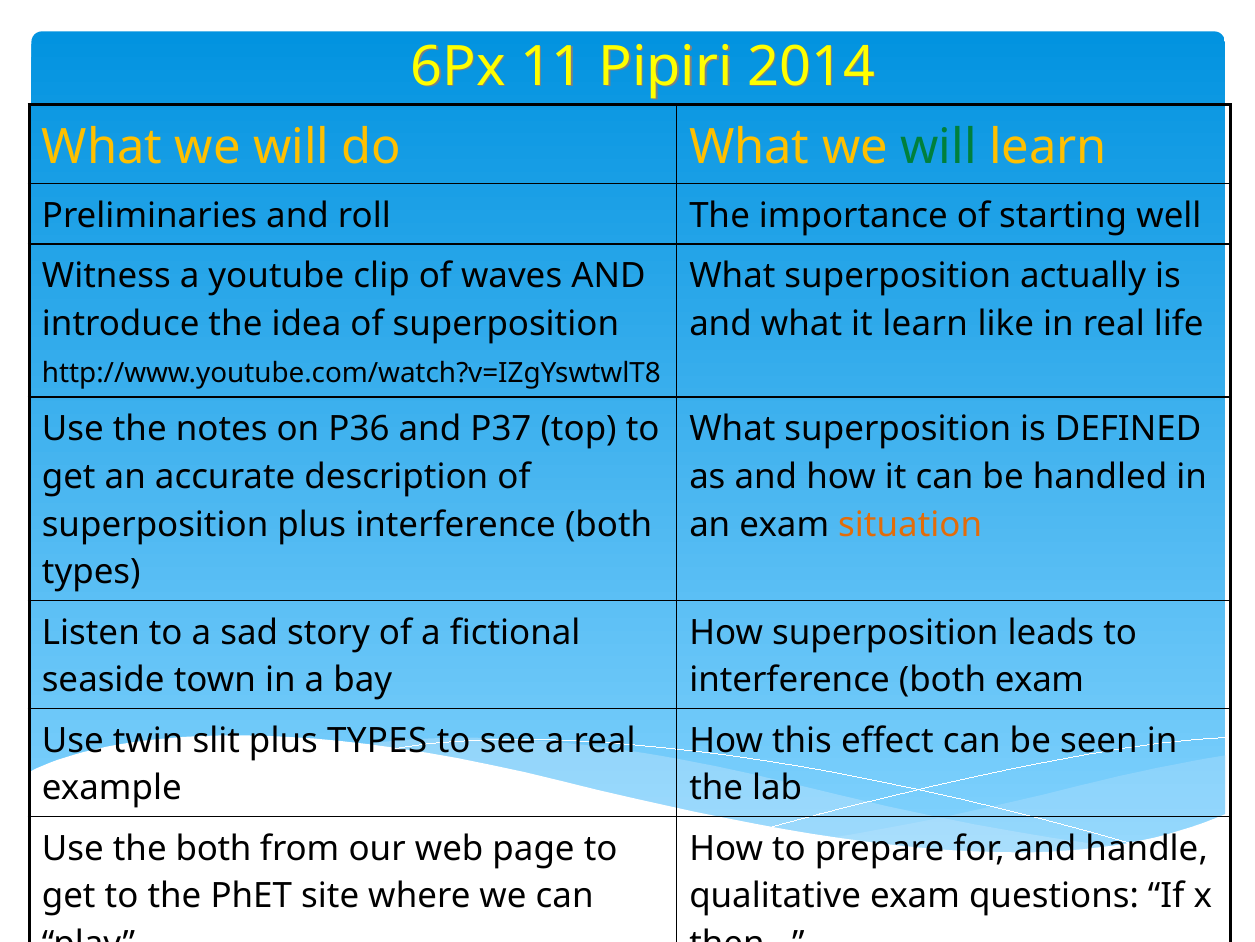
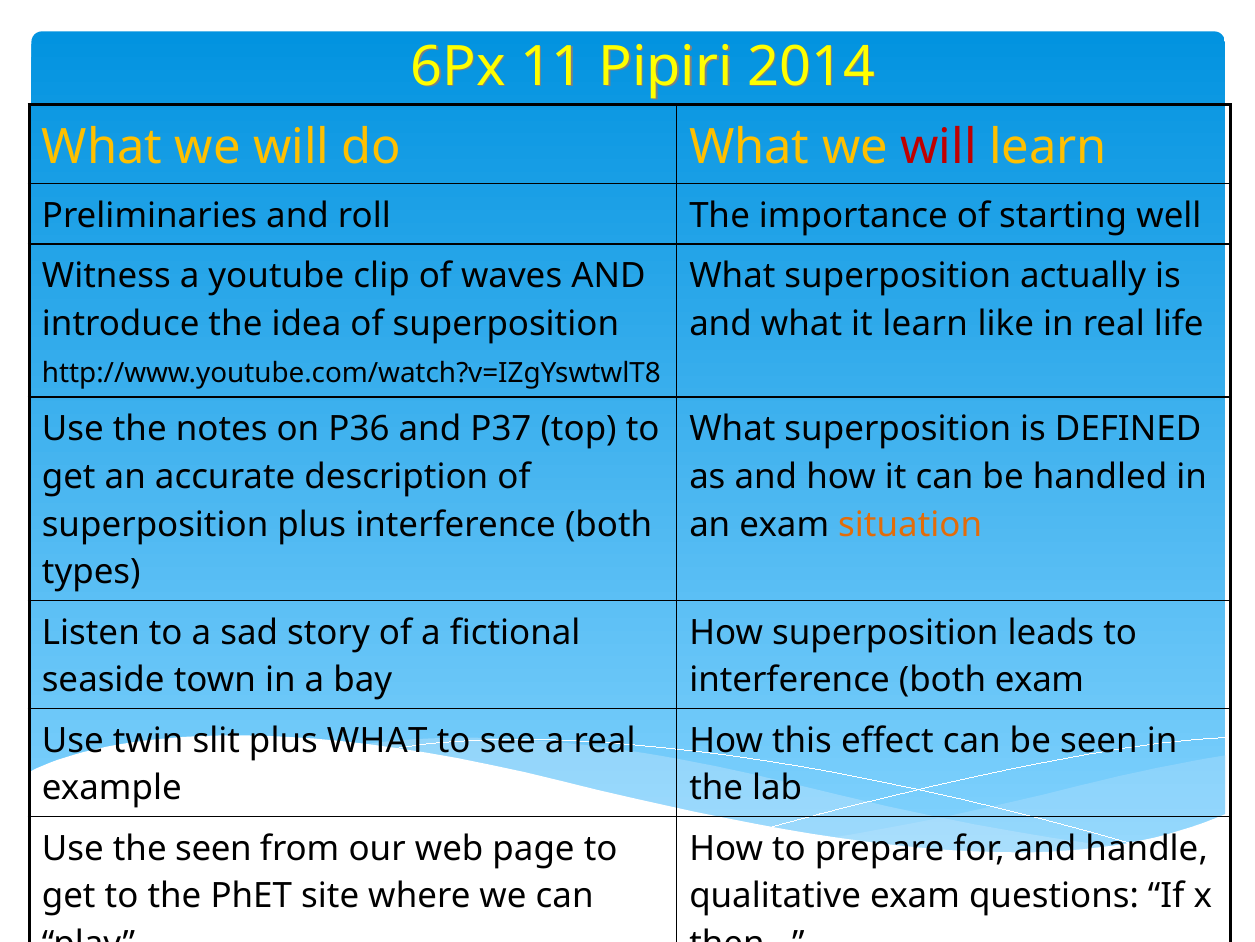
will colour: green -> red (939, 147)
plus TYPES: TYPES -> WHAT (377, 740)
the both: both -> seen (214, 848)
